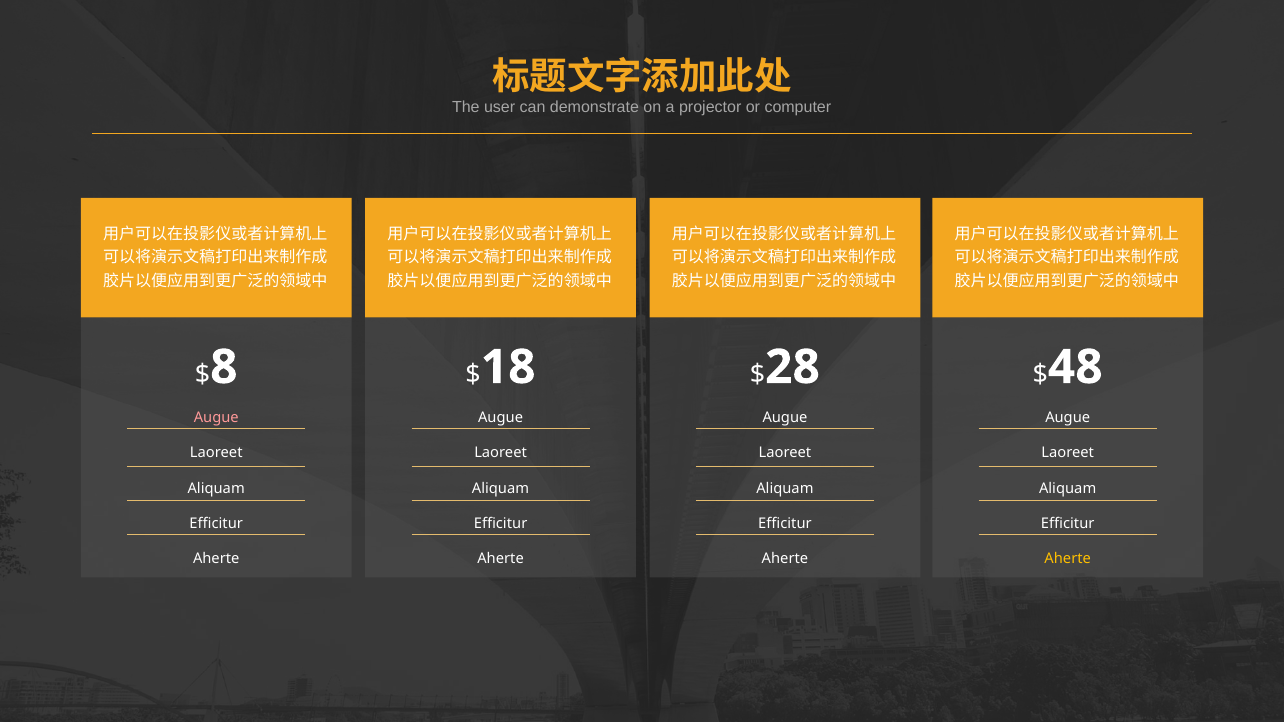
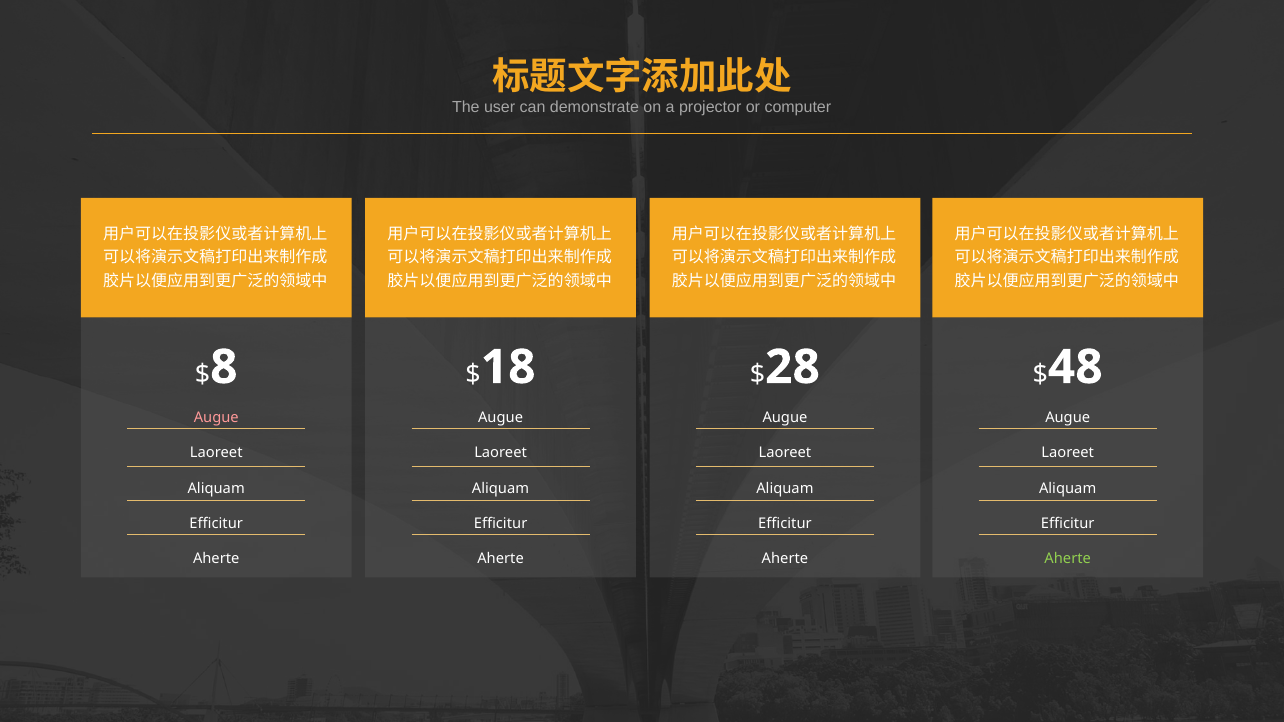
Aherte colour: yellow -> light green (1068, 559)
